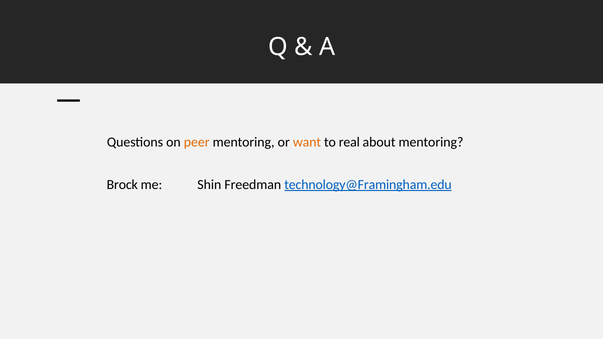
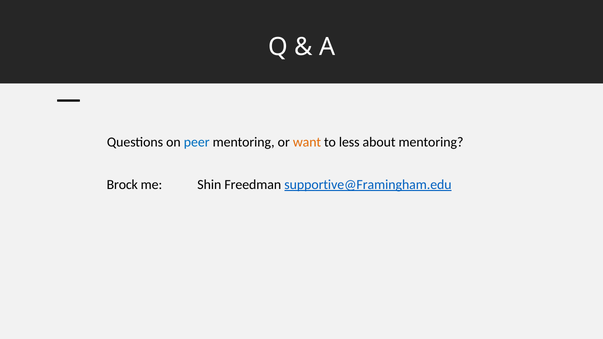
peer colour: orange -> blue (197, 142)
real: real -> less (349, 142)
technology@Framingham.edu: technology@Framingham.edu -> supportive@Framingham.edu (368, 185)
